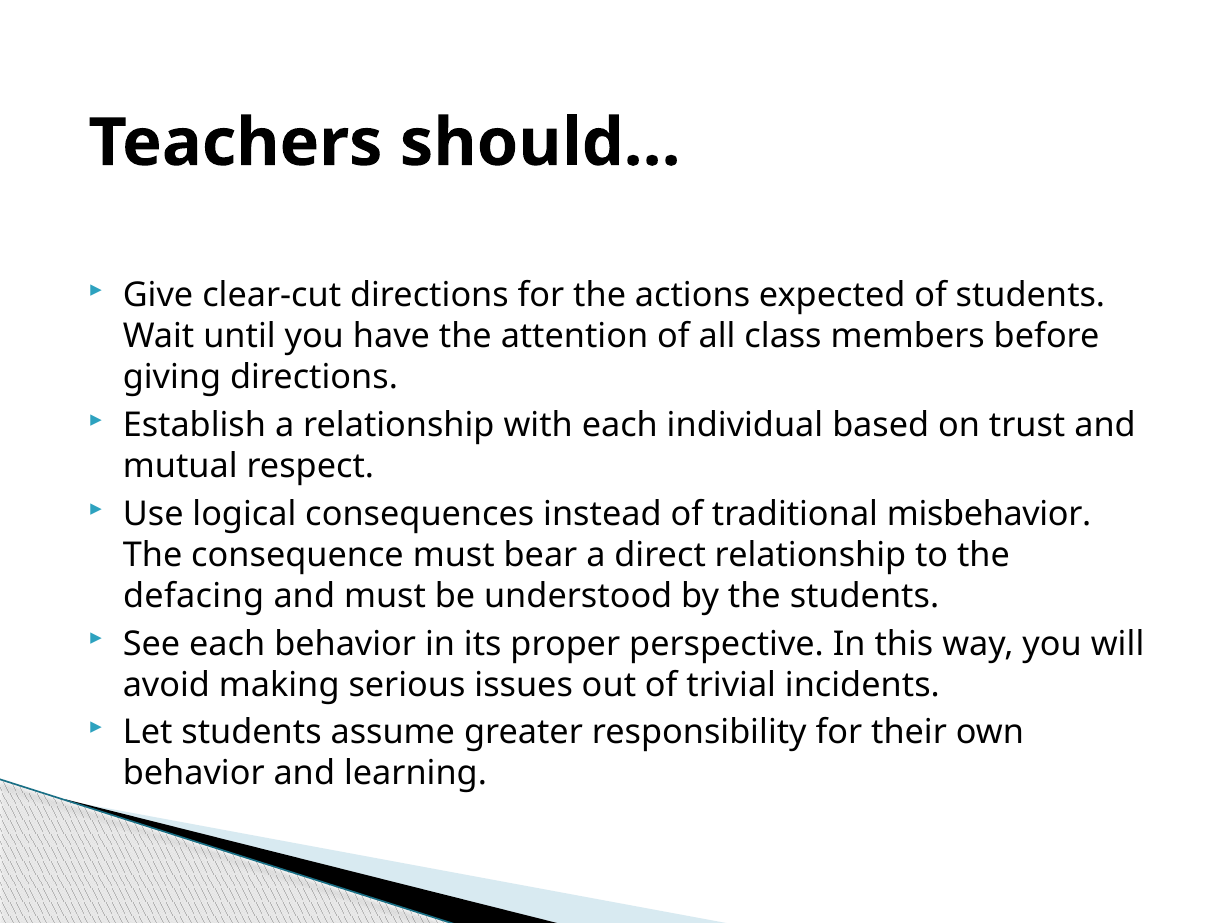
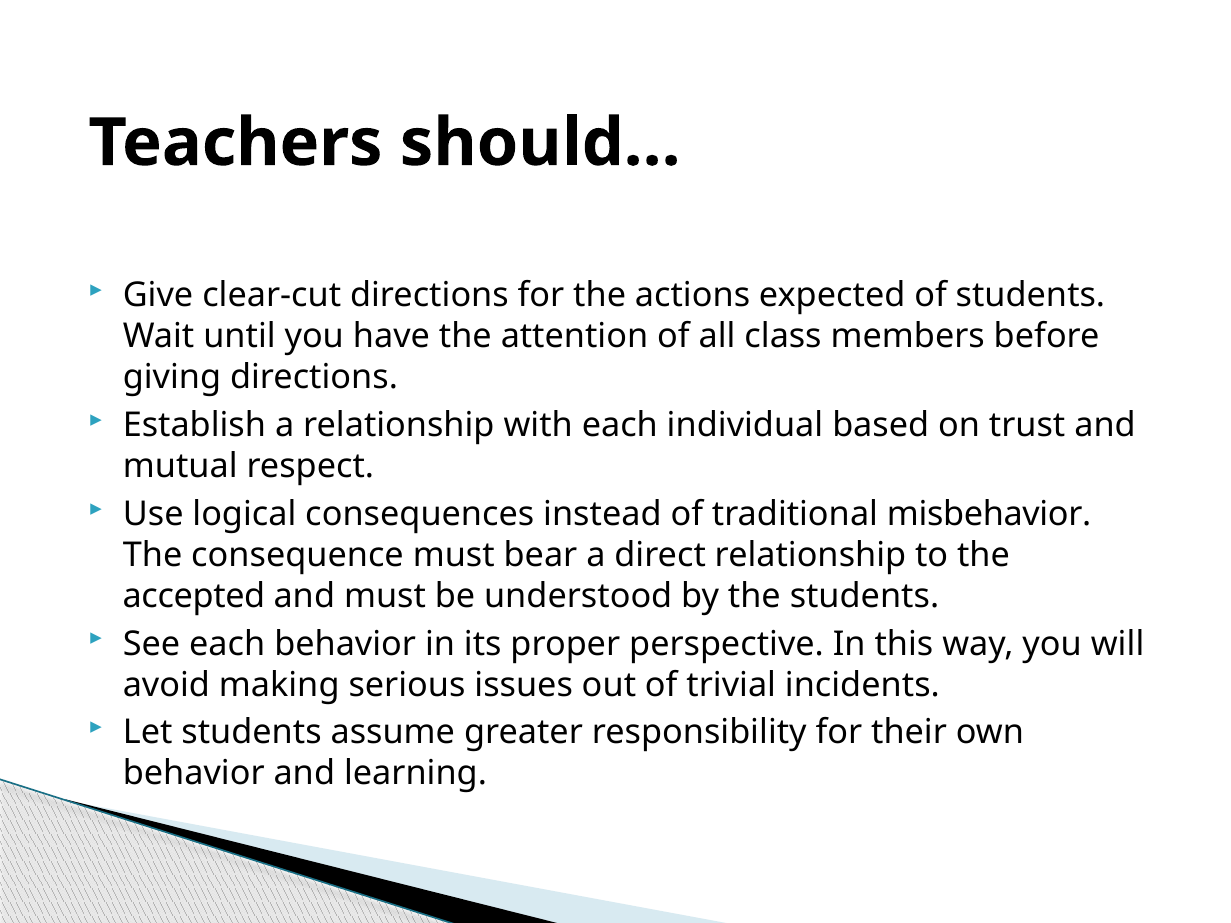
defacing: defacing -> accepted (194, 596)
